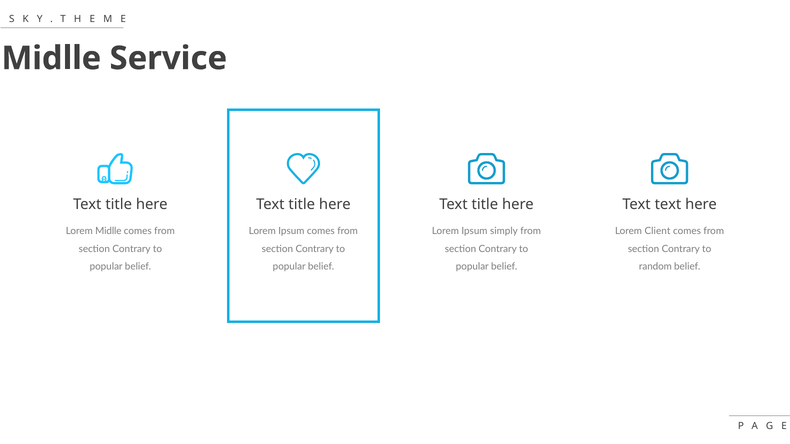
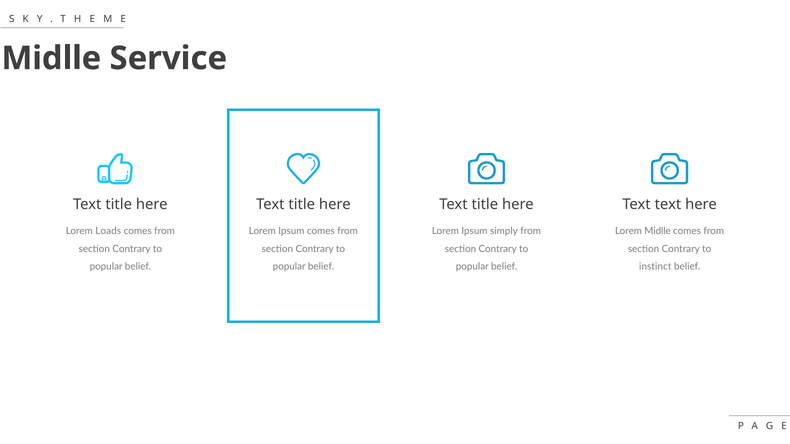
Lorem Midlle: Midlle -> Loads (108, 231)
Lorem Client: Client -> Midlle (658, 231)
random: random -> instinct (655, 267)
